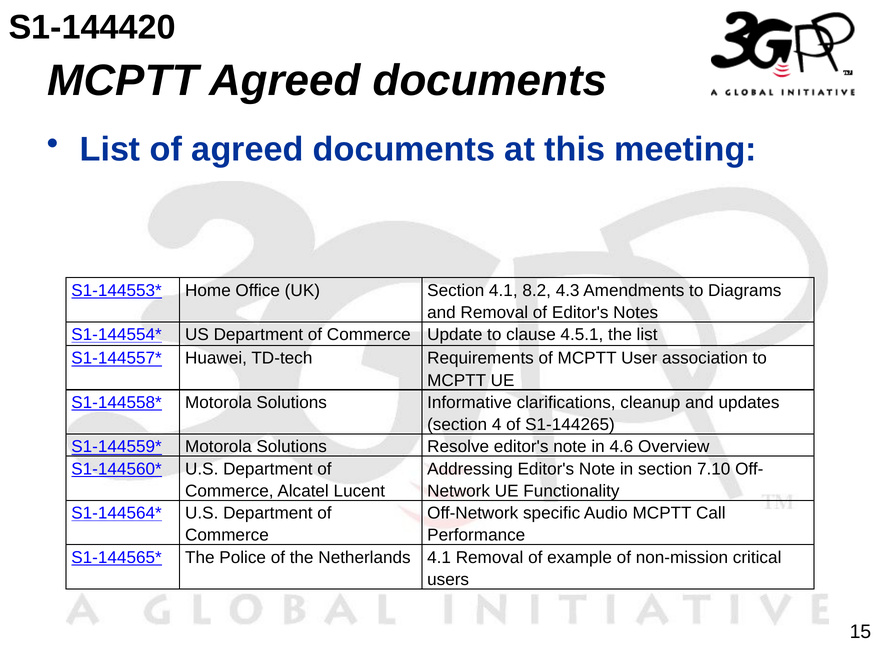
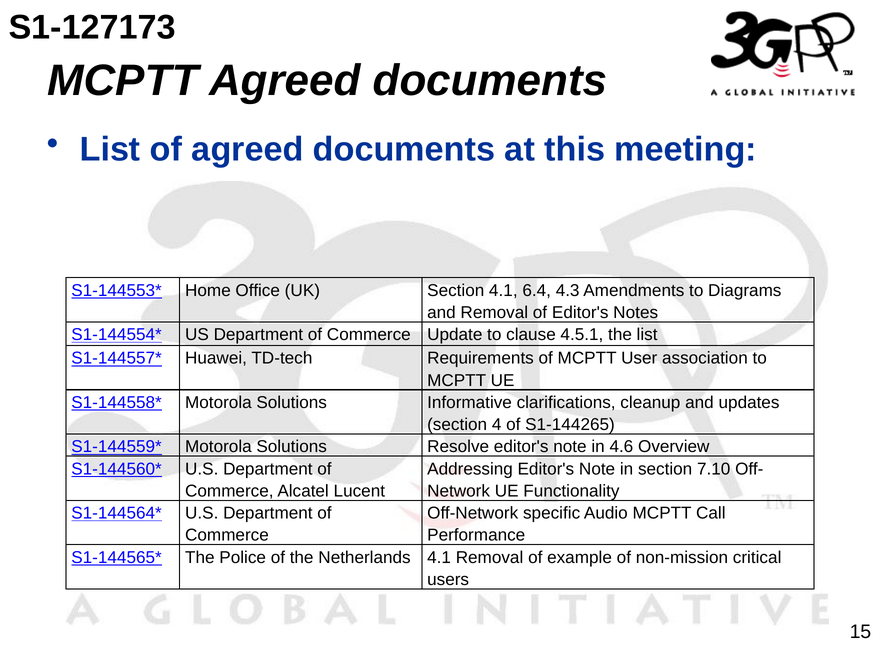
S1-144420: S1-144420 -> S1-127173 (92, 27)
8.2: 8.2 -> 6.4 (537, 290)
